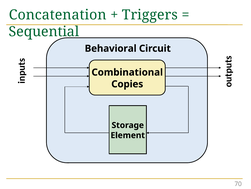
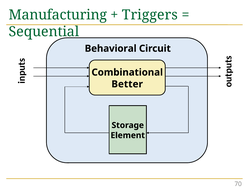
Concatenation: Concatenation -> Manufacturing (58, 15)
Copies: Copies -> Better (127, 84)
